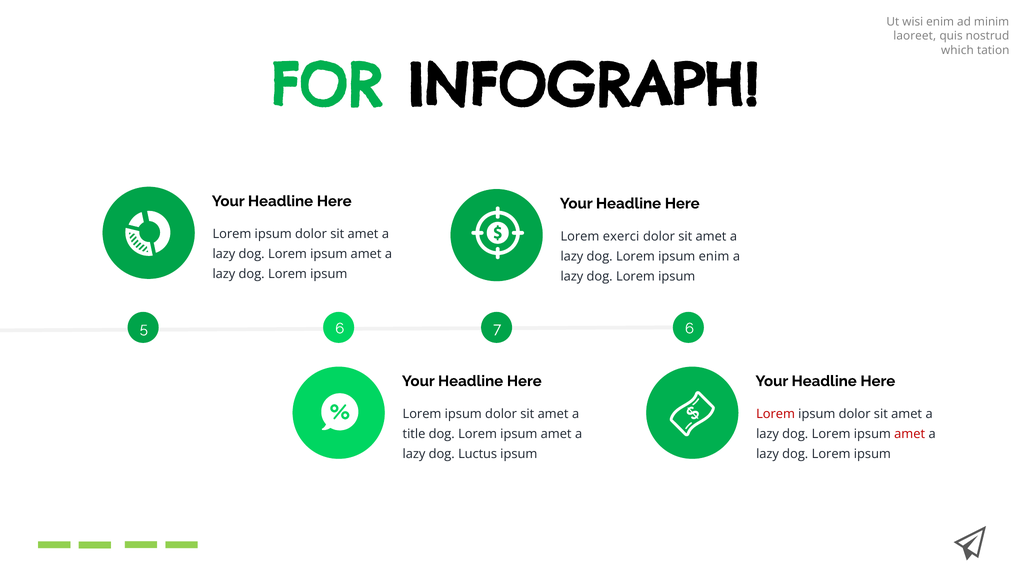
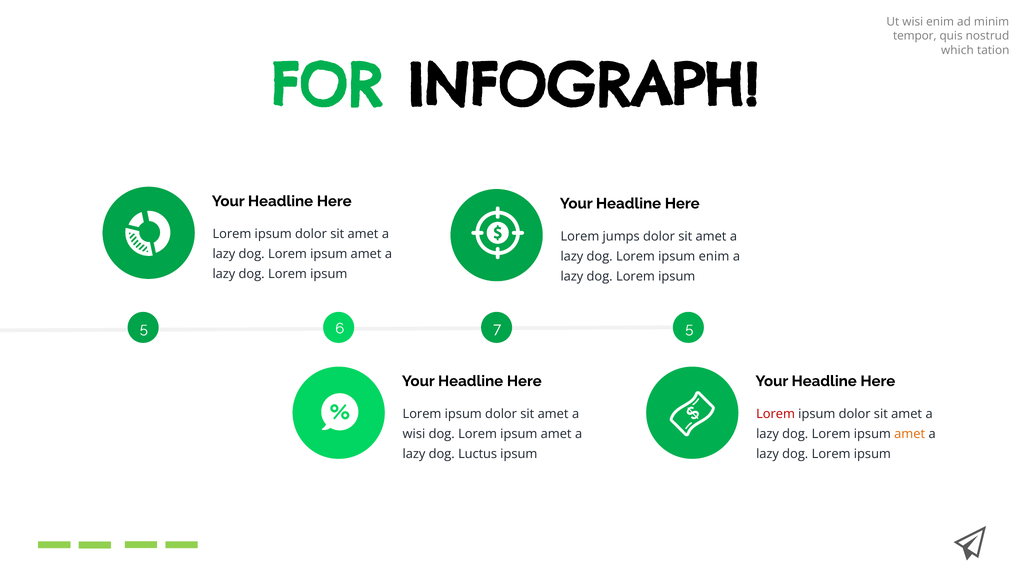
laoreet: laoreet -> tempor (915, 36)
exerci: exerci -> jumps (621, 236)
7 6: 6 -> 5 (689, 328)
title: title -> wisi (414, 434)
amet colour: red -> orange (910, 434)
